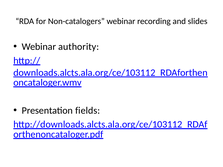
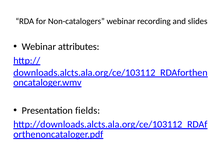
authority: authority -> attributes (79, 47)
